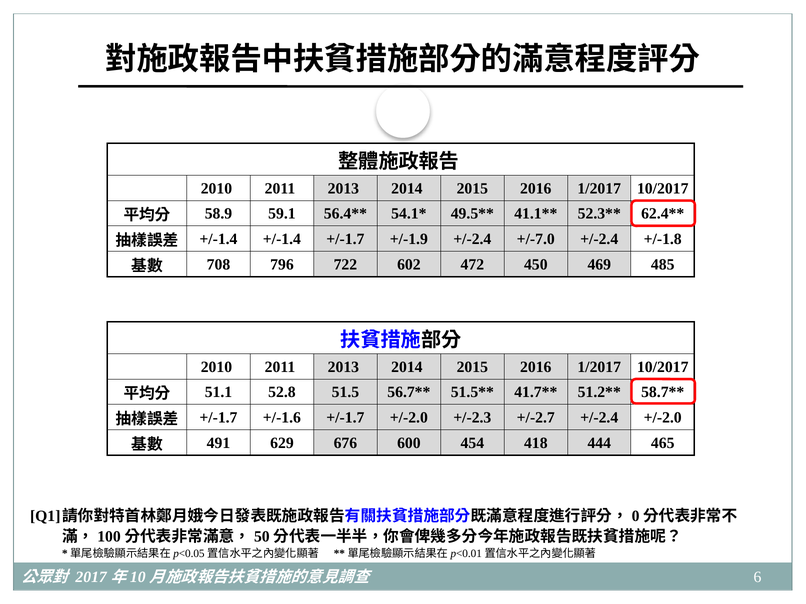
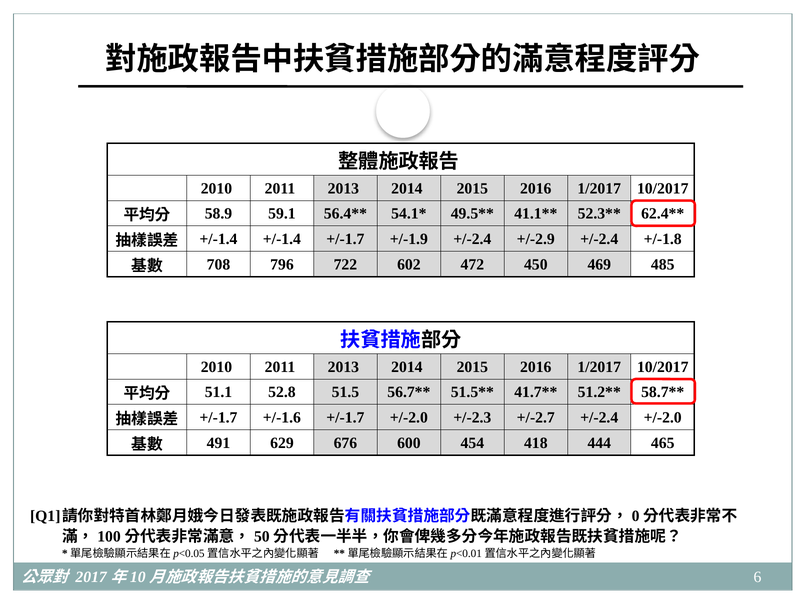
+/-7.0: +/-7.0 -> +/-2.9 (536, 239)
